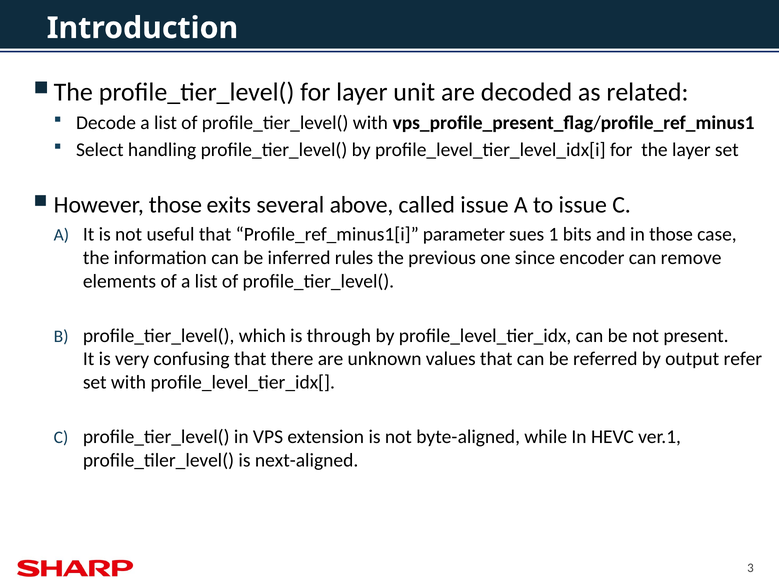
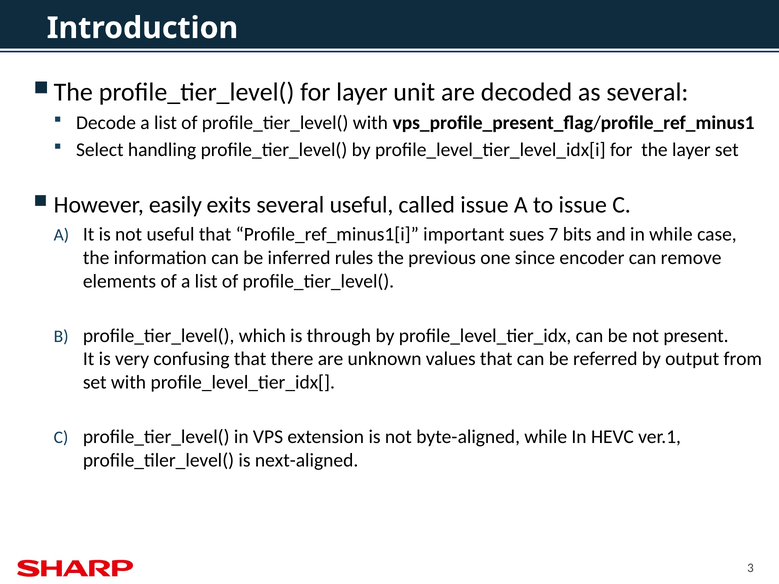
as related: related -> several (647, 92)
However those: those -> easily (175, 205)
several above: above -> useful (361, 205)
parameter: parameter -> important (464, 234)
1: 1 -> 7 (553, 234)
in those: those -> while (671, 234)
refer: refer -> from (743, 359)
